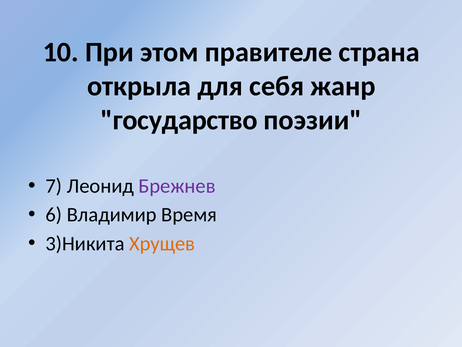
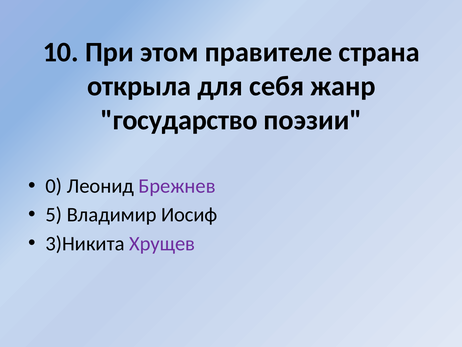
7: 7 -> 0 (54, 186)
6: 6 -> 5 (54, 214)
Время: Время -> Иосиф (189, 214)
Хрущев colour: orange -> purple (162, 243)
